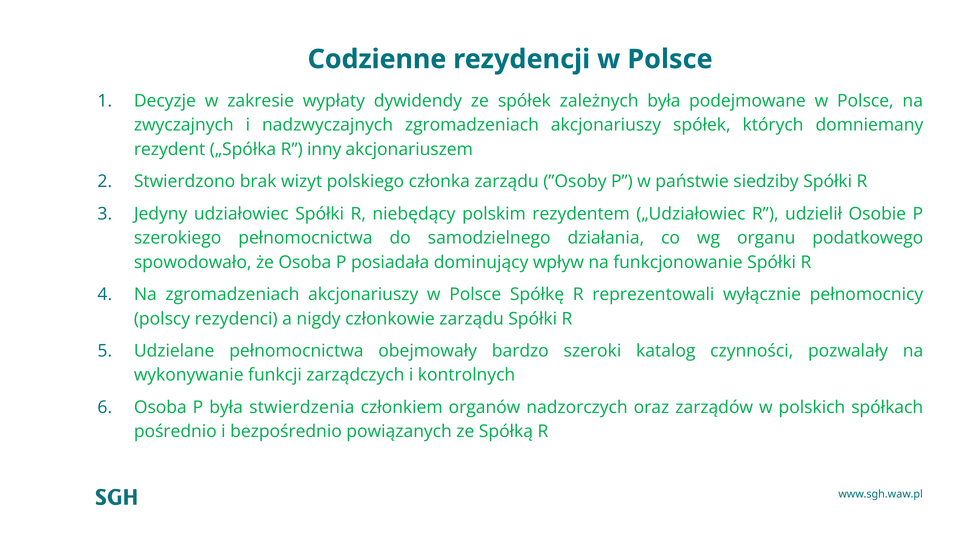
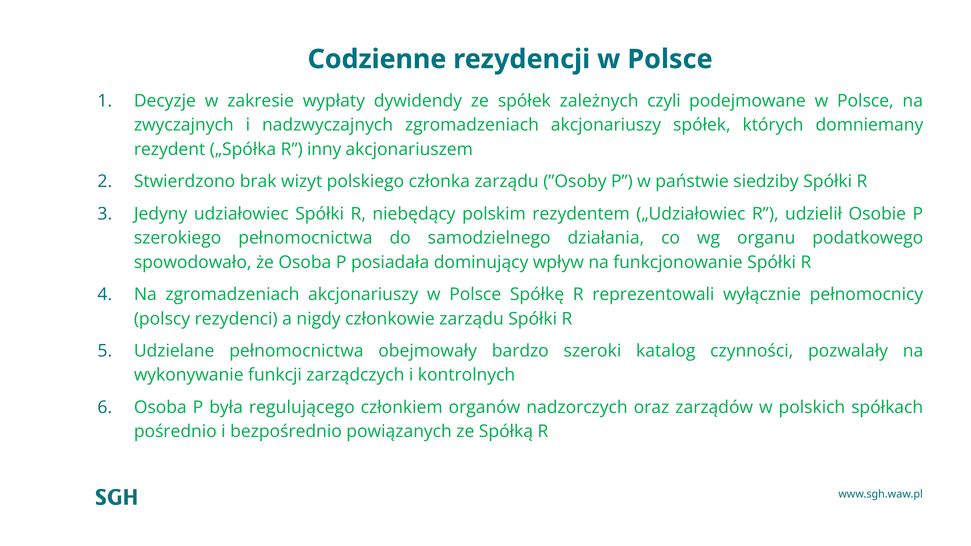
zależnych była: była -> czyli (664, 101)
stwierdzenia: stwierdzenia -> regulującego (302, 408)
